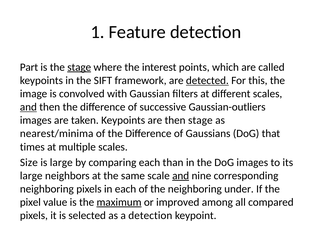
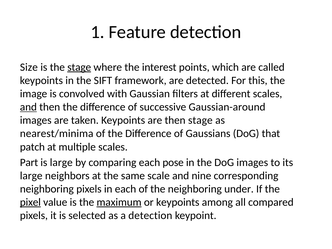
Part: Part -> Size (29, 67)
detected underline: present -> none (207, 80)
Gaussian-outliers: Gaussian-outliers -> Gaussian-around (227, 107)
times: times -> patch (32, 147)
Size: Size -> Part (29, 162)
than: than -> pose (173, 162)
and underline: present -> none (181, 176)
pixel underline: none -> present (30, 202)
or improved: improved -> keypoints (178, 202)
